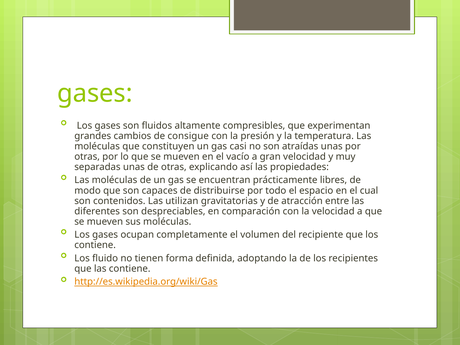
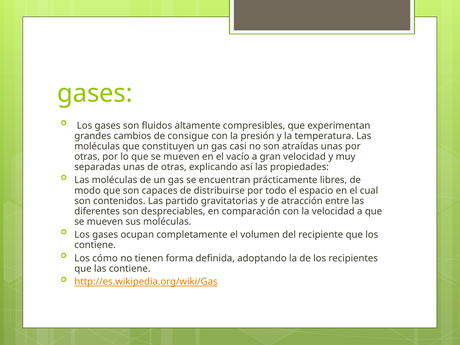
utilizan: utilizan -> partido (182, 201)
fluido: fluido -> cómo (105, 258)
